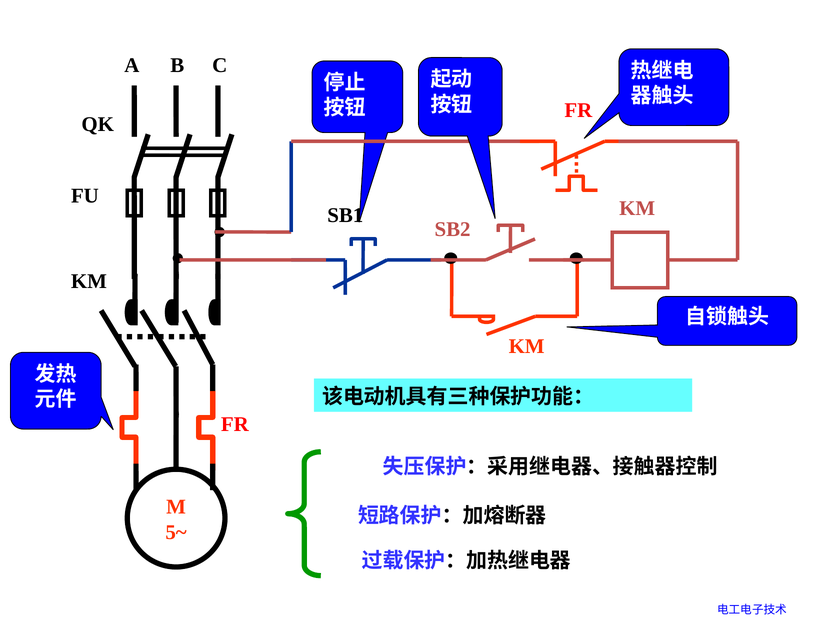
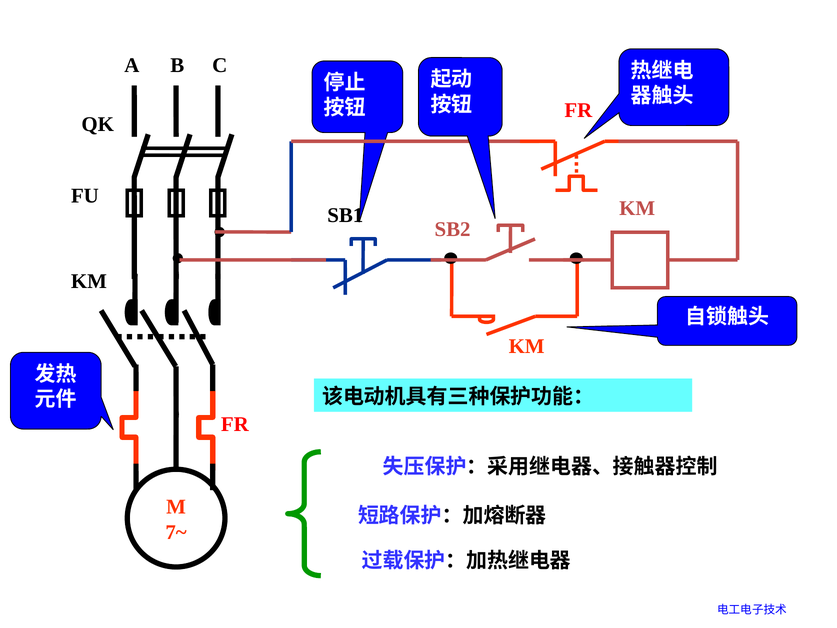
5~: 5~ -> 7~ (176, 532)
